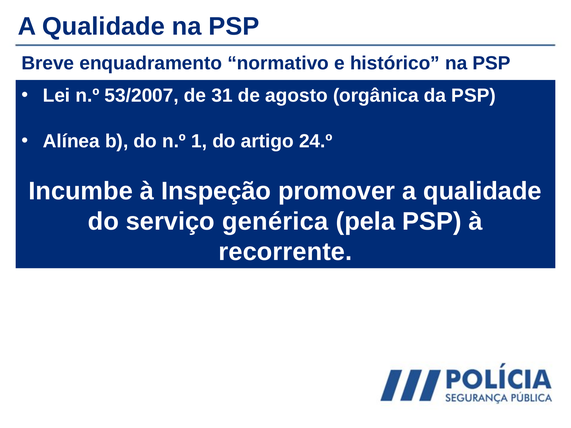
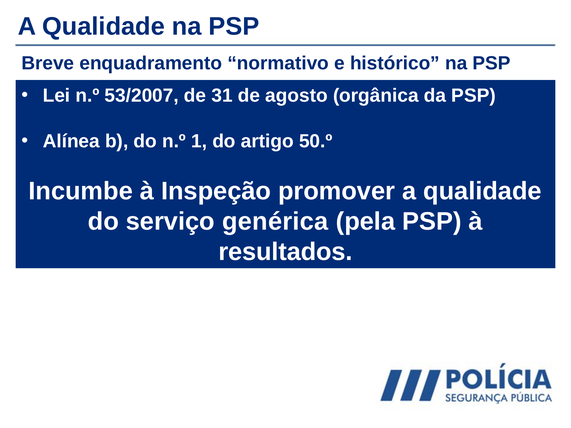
24.º: 24.º -> 50.º (316, 141)
recorrente: recorrente -> resultados (285, 252)
